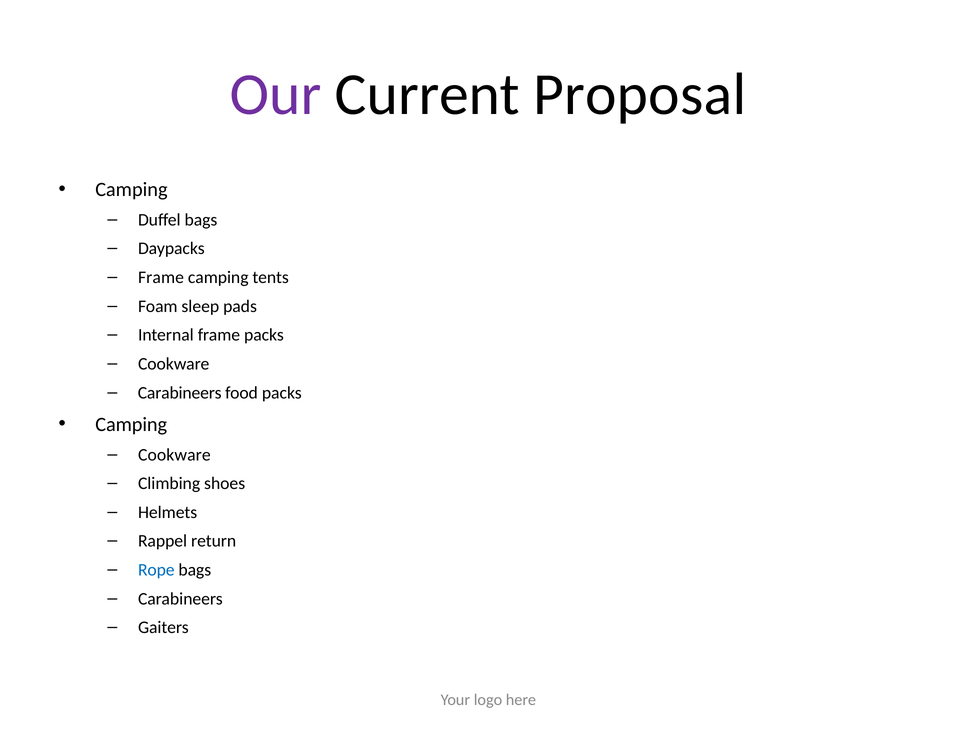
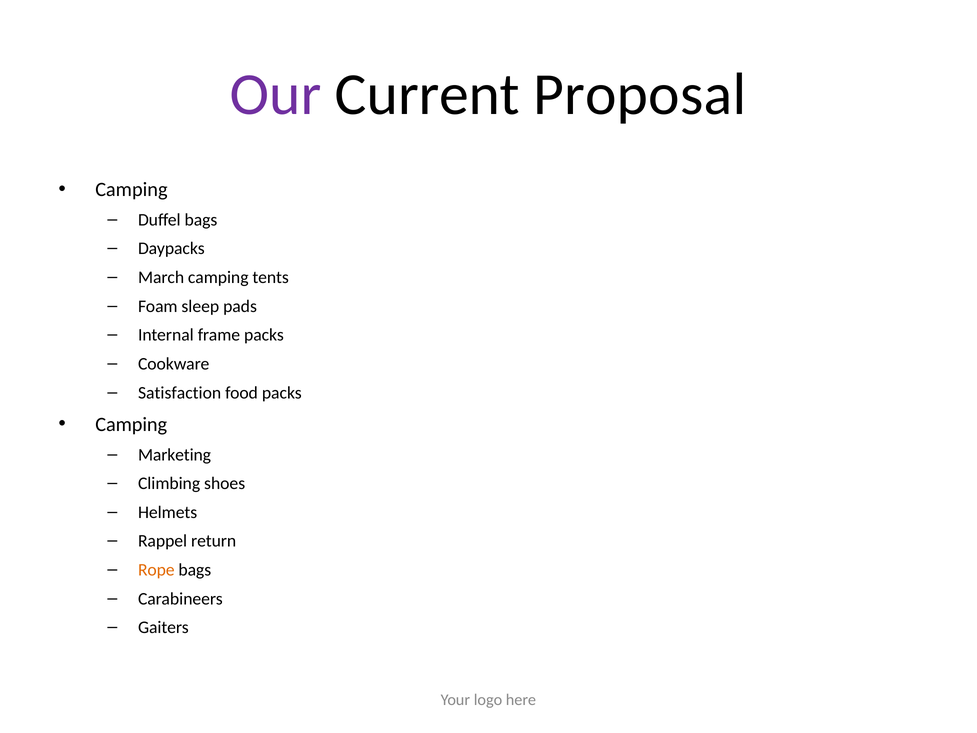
Frame: Frame -> March (161, 277)
Carabineers: Carabineers -> Satisfaction (180, 393)
Cookware: Cookware -> Marketing (175, 455)
Rope colour: blue -> orange (156, 570)
